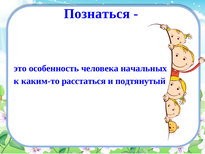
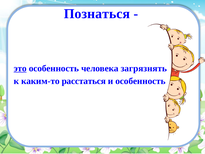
это underline: none -> present (20, 68)
начальных: начальных -> загрязнять (144, 68)
и подтянутый: подтянутый -> особенность (140, 81)
